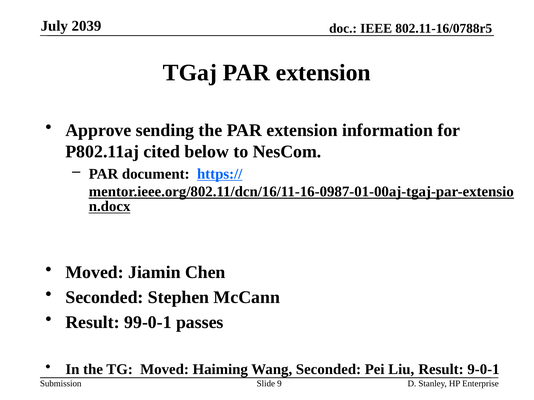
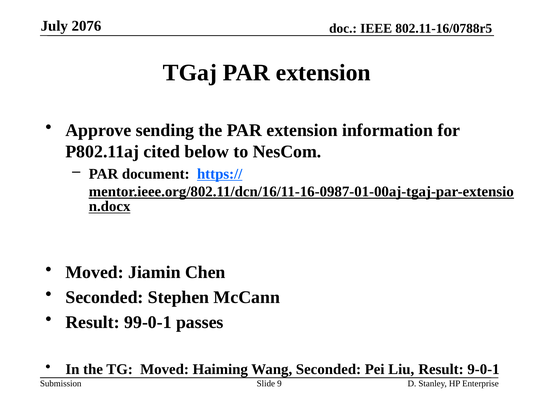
2039: 2039 -> 2076 (86, 26)
